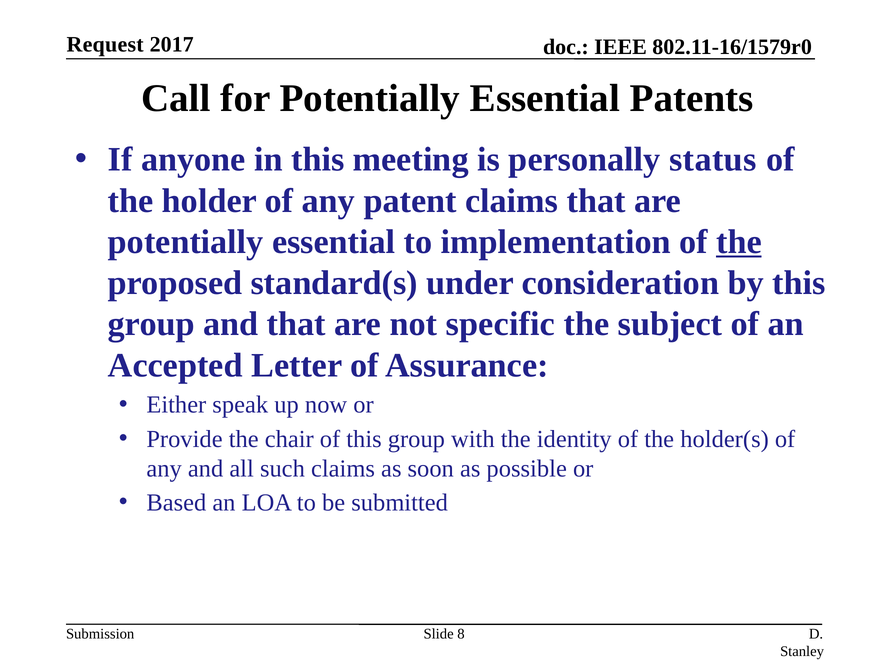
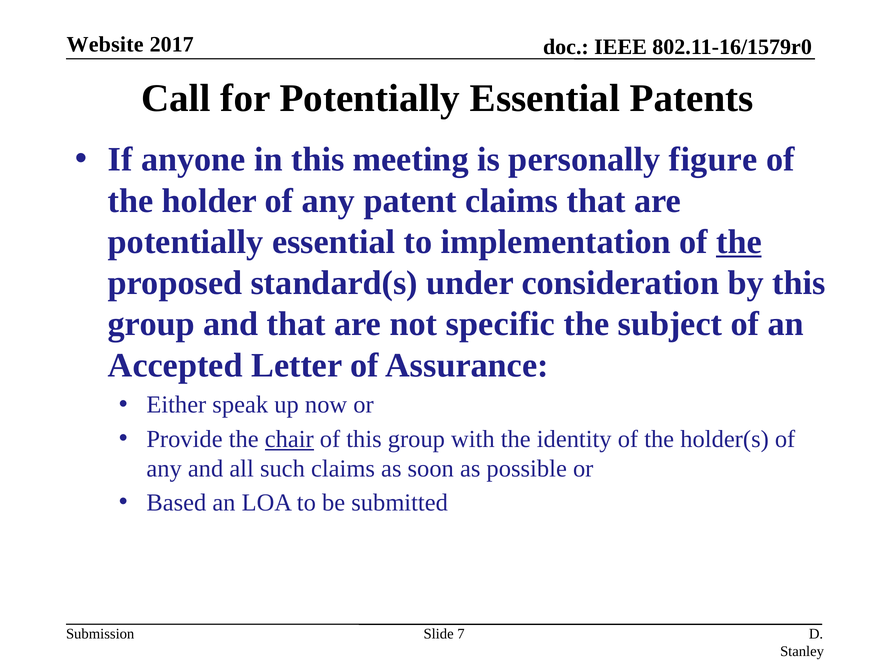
Request: Request -> Website (105, 44)
status: status -> figure (713, 160)
chair underline: none -> present (289, 439)
8: 8 -> 7 (461, 634)
